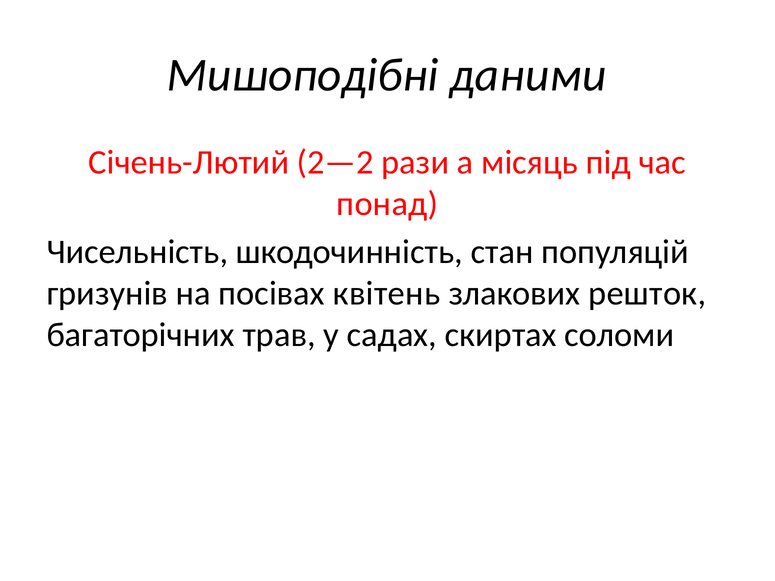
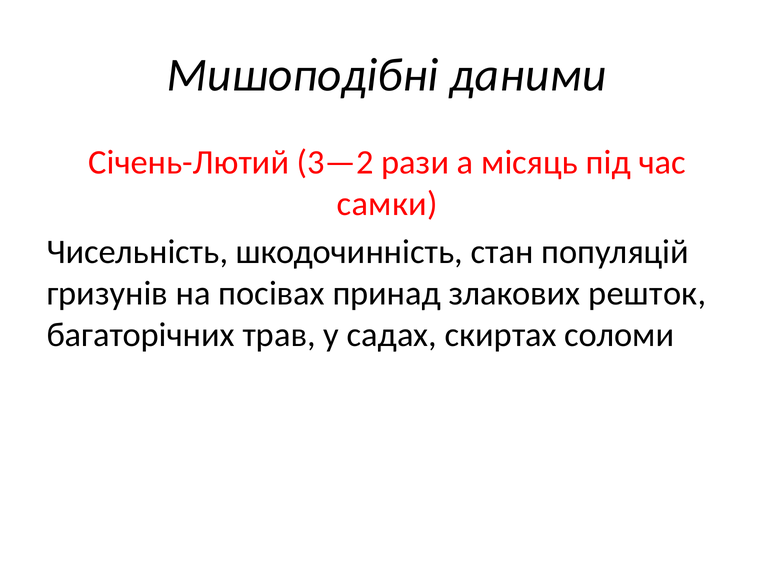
2—2: 2—2 -> 3—2 (335, 163)
понад: понад -> самки (387, 204)
квітень: квітень -> принад (387, 294)
